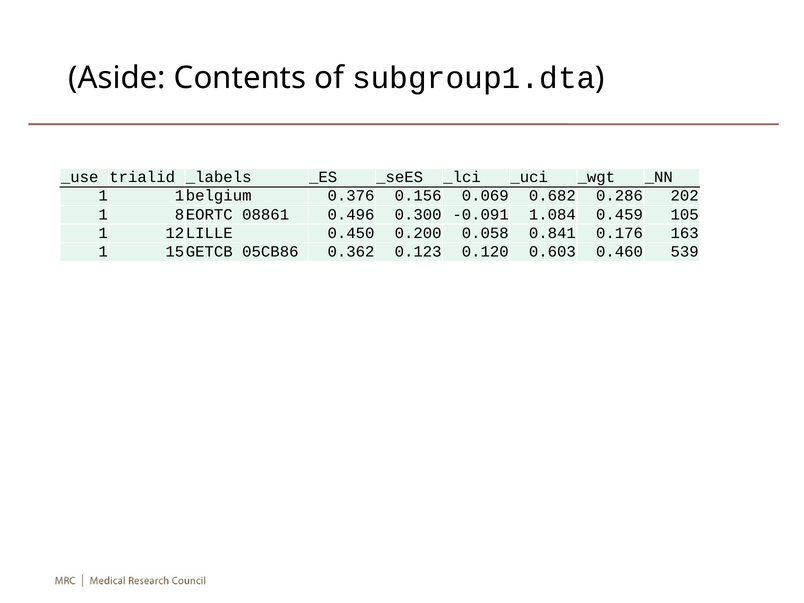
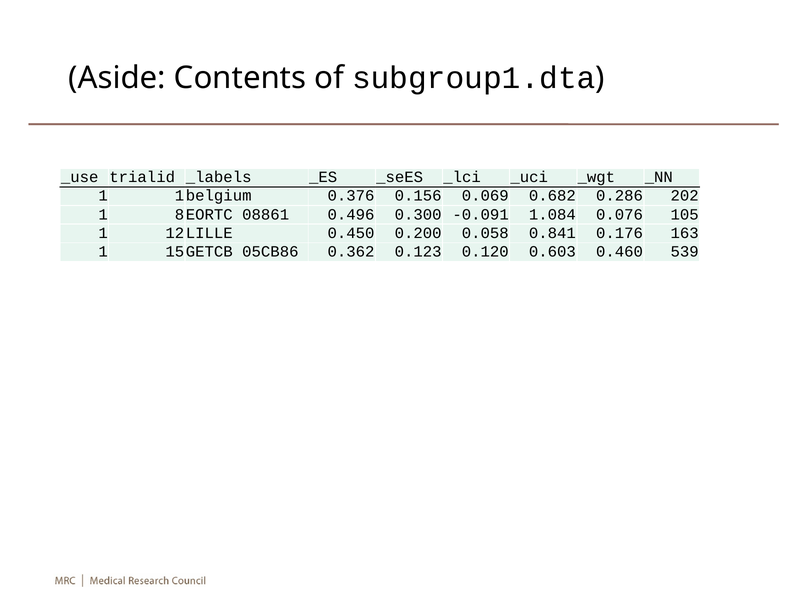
0.459: 0.459 -> 0.076 (620, 214)
